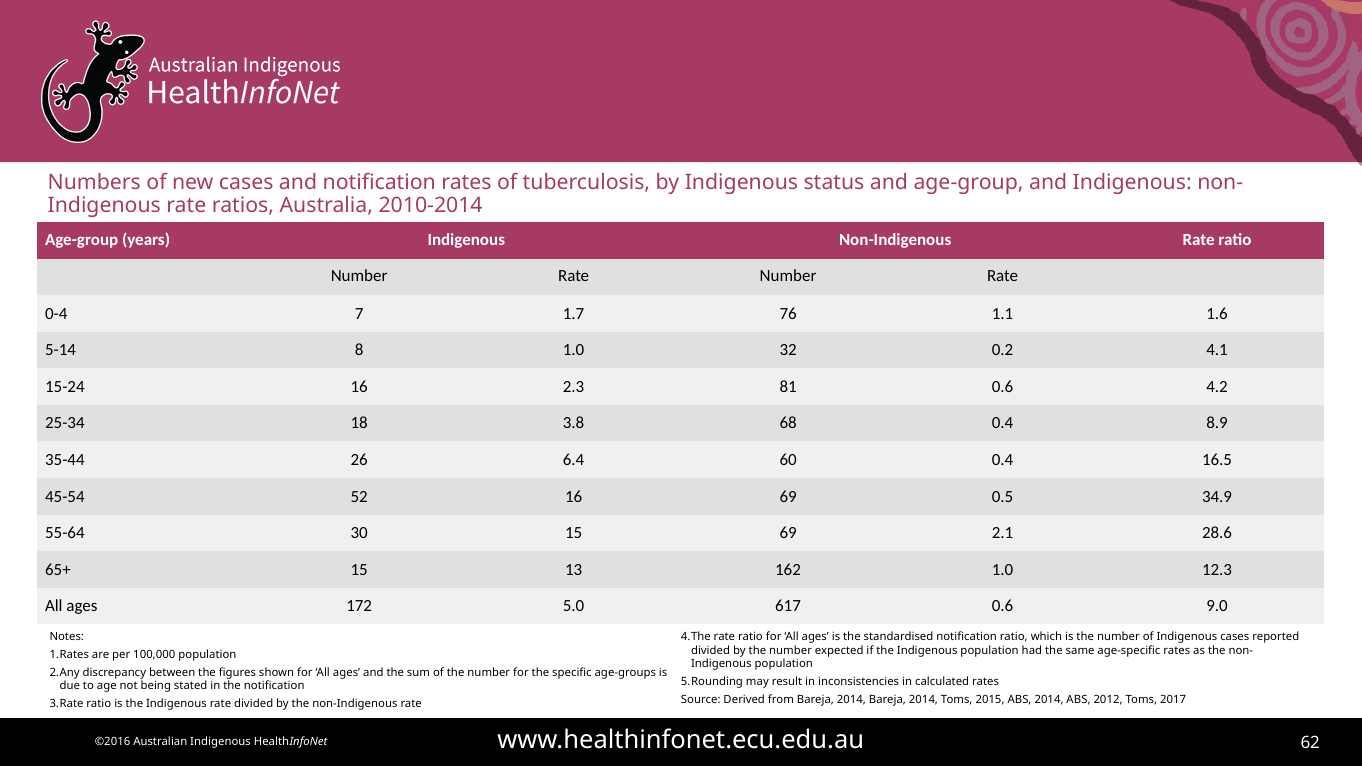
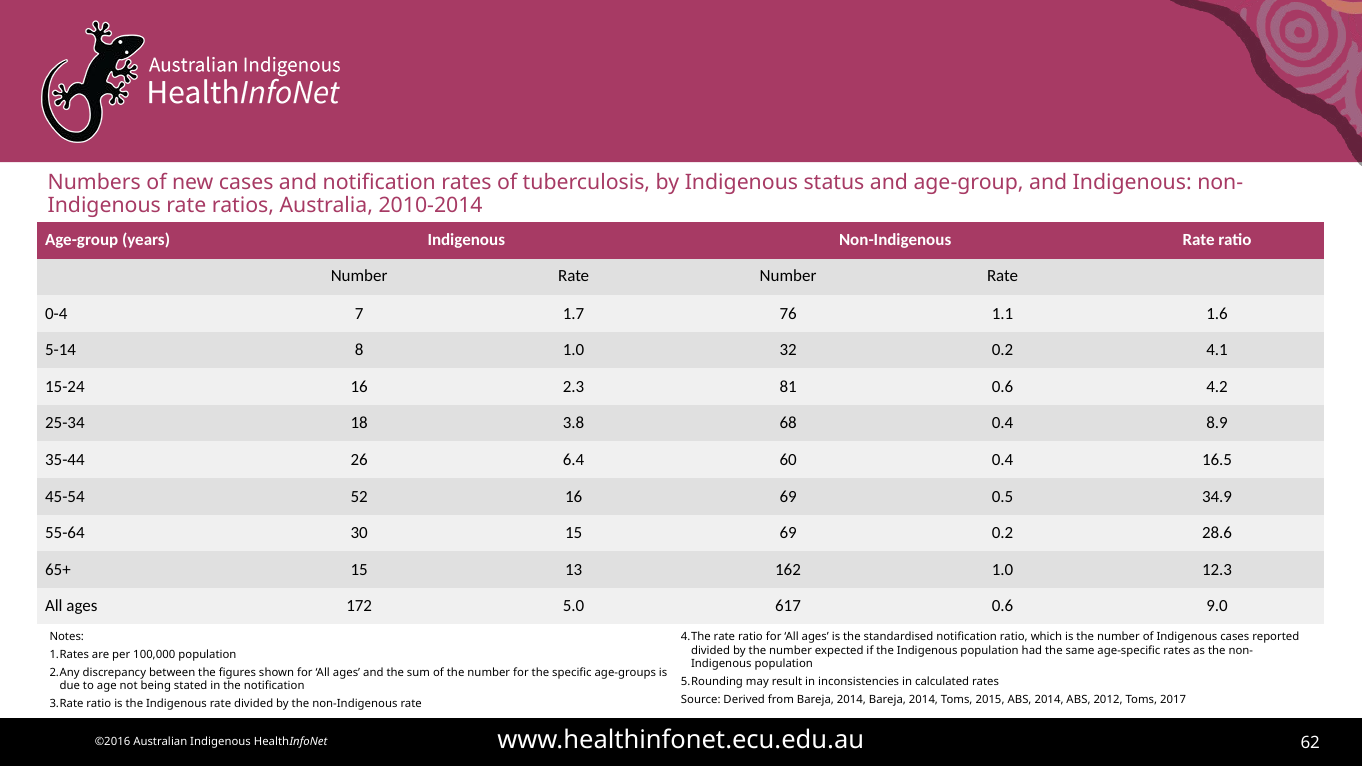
69 2.1: 2.1 -> 0.2 (1003, 533)
